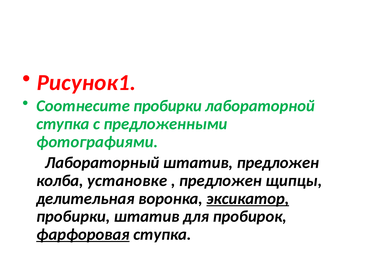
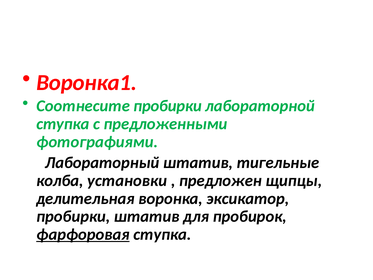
Рисунок1: Рисунок1 -> Воронка1 (87, 82)
штатив предложен: предложен -> тигельные (278, 163)
установке: установке -> установки (127, 180)
эксикатор underline: present -> none (248, 198)
